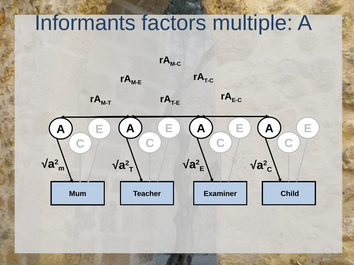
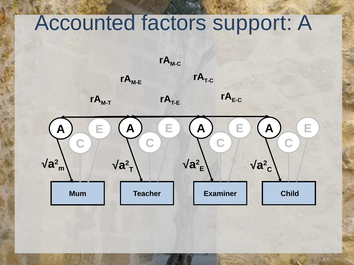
Informants: Informants -> Accounted (85, 23)
multiple: multiple -> support (253, 23)
